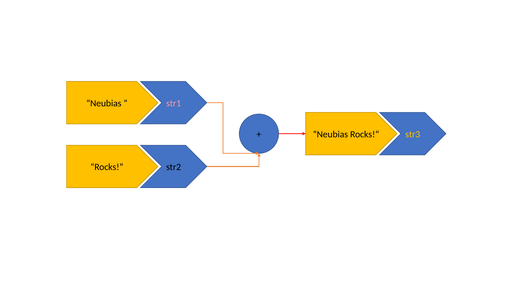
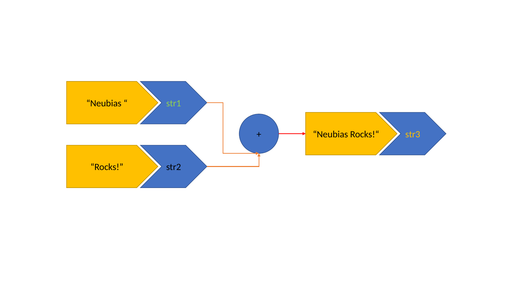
str1 colour: pink -> light green (174, 103)
